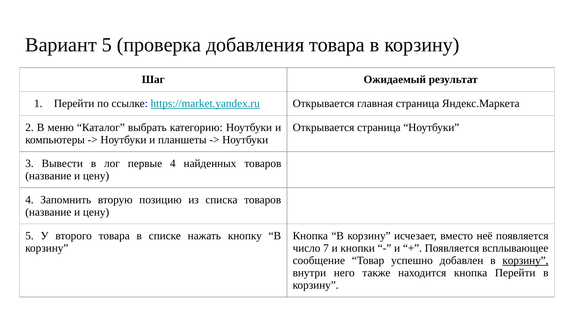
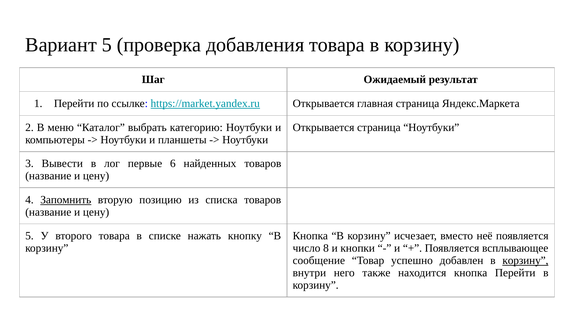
первые 4: 4 -> 6 (173, 163)
Запомнить underline: none -> present (66, 200)
7: 7 -> 8 (326, 248)
